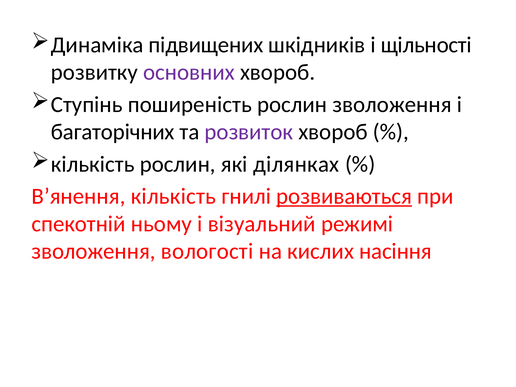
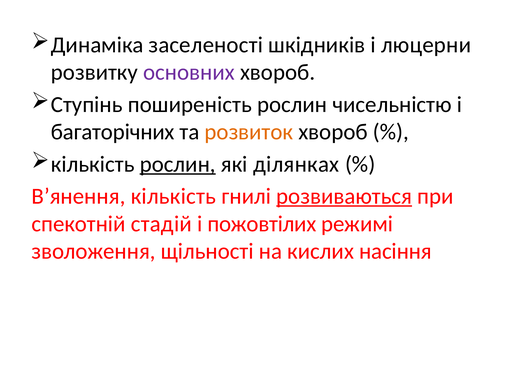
підвищених: підвищених -> заселеності (206, 45)
щільності: щільності -> люцерни (426, 45)
рослин зволоження: зволоження -> чисельністю (392, 104)
розвиток colour: purple -> orange (249, 132)
рослин underline: none -> present (178, 164)
ньому: ньому -> стадій (161, 224)
візуальний: візуальний -> пожовтілих (262, 224)
вологості: вологості -> щільності (207, 251)
